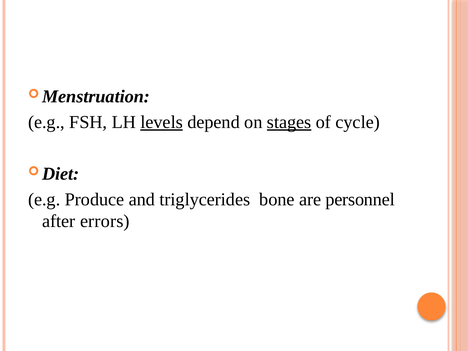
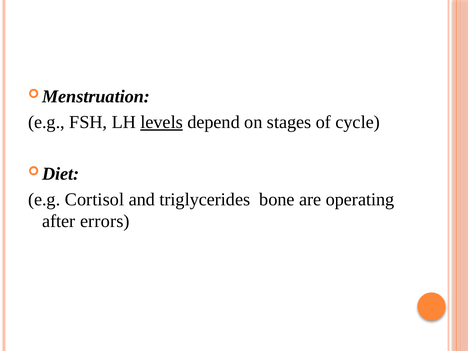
stages underline: present -> none (289, 122)
Produce: Produce -> Cortisol (94, 199)
personnel: personnel -> operating (360, 199)
